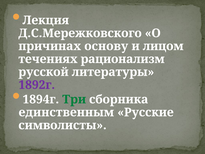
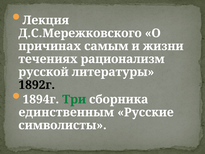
основу: основу -> самым (106, 46)
лицом: лицом -> жизни (163, 46)
1892г colour: purple -> black (37, 85)
